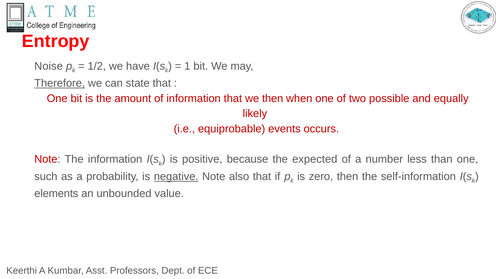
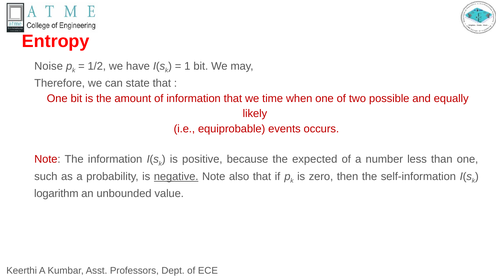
Therefore underline: present -> none (60, 83)
we then: then -> time (273, 98)
elements: elements -> logarithm (56, 194)
